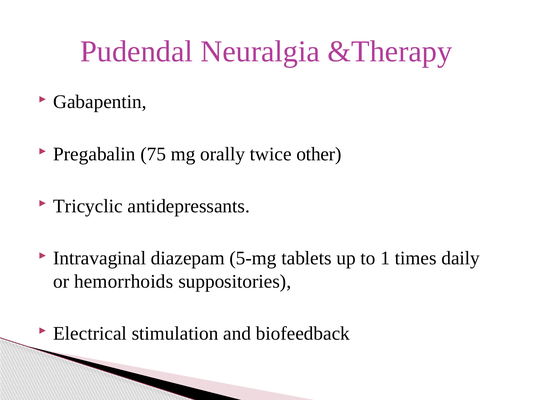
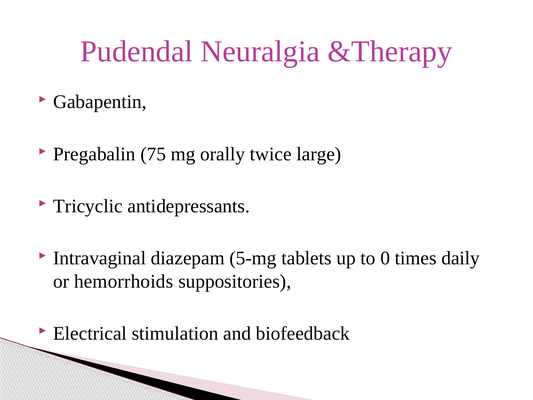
other: other -> large (319, 154)
1: 1 -> 0 (385, 258)
